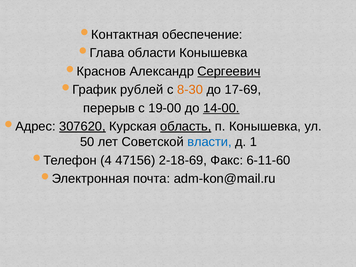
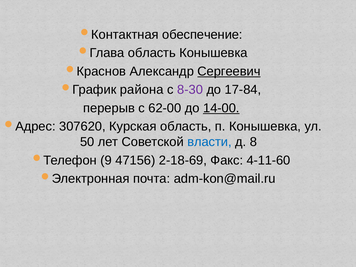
области: области -> область (152, 53)
рублей: рублей -> района (142, 90)
8-30 colour: orange -> purple (190, 90)
17-69: 17-69 -> 17-84 (243, 90)
19-00: 19-00 -> 62-00 (165, 108)
307620 underline: present -> none (82, 126)
область underline: present -> none (186, 126)
1: 1 -> 8 (253, 142)
4: 4 -> 9 (106, 160)
6-11-60: 6-11-60 -> 4-11-60 (268, 160)
